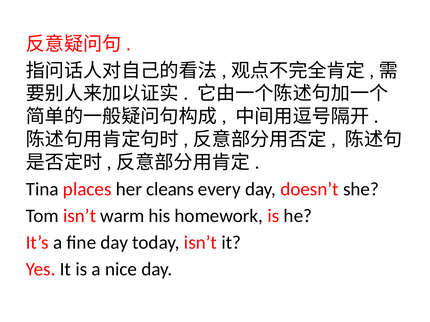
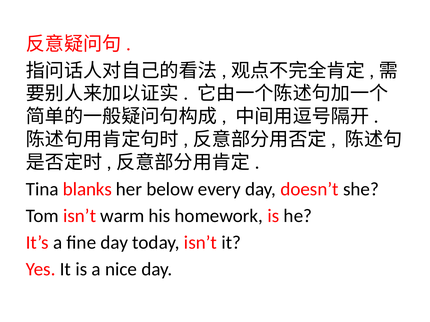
places: places -> blanks (87, 189)
cleans: cleans -> below (170, 189)
